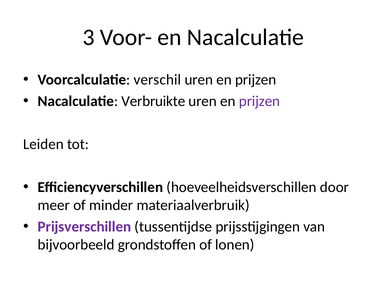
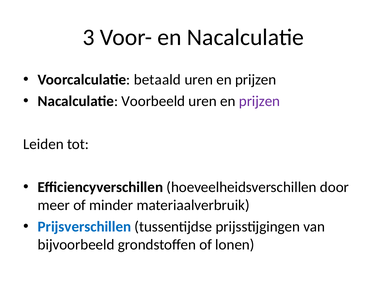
verschil: verschil -> betaald (157, 80)
Verbruikte: Verbruikte -> Voorbeeld (153, 101)
Prijsverschillen colour: purple -> blue (84, 227)
